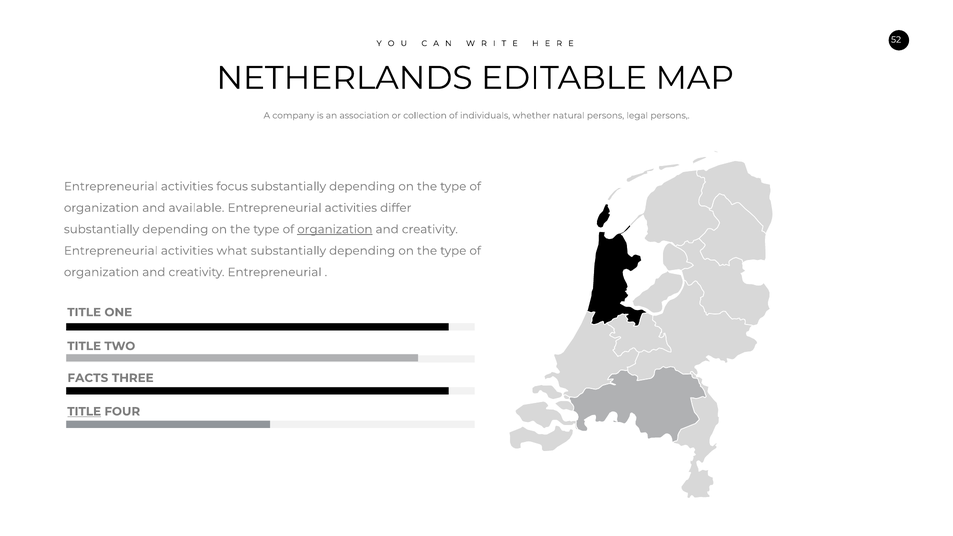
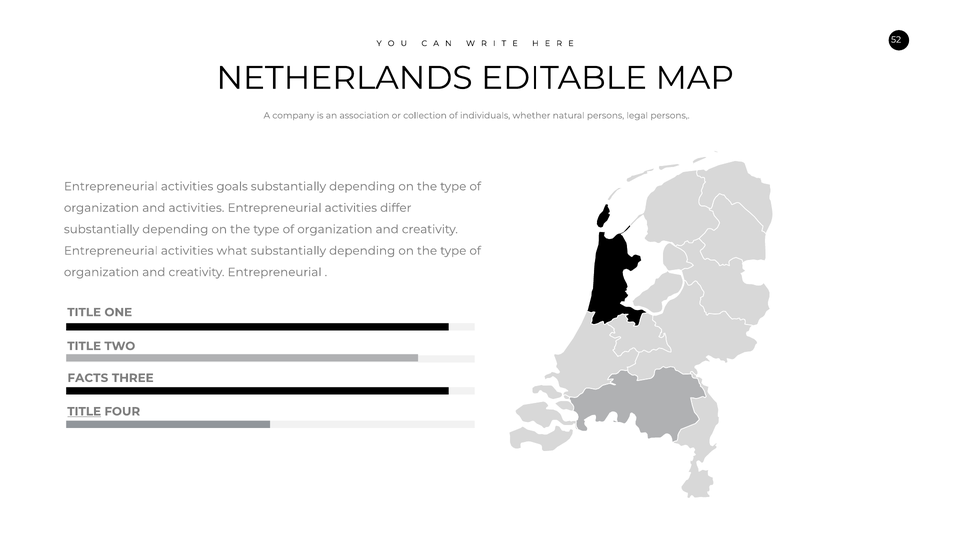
focus: focus -> goals (232, 187)
and available: available -> activities (196, 208)
organization underline: present -> none (335, 229)
